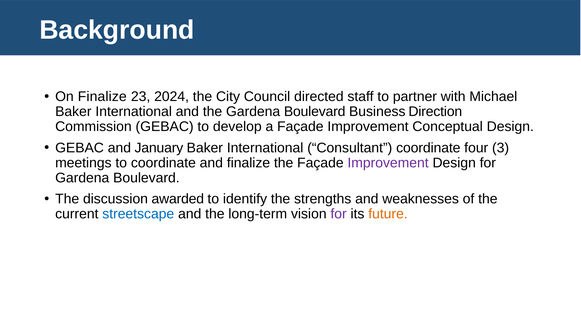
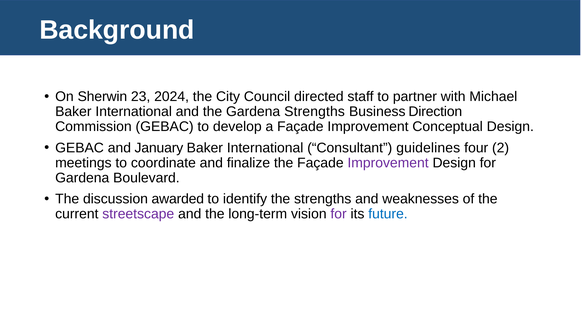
On Finalize: Finalize -> Sherwin (102, 97)
the Gardena Boulevard: Boulevard -> Strengths (315, 112)
Consultant coordinate: coordinate -> guidelines (428, 148)
3: 3 -> 2 (501, 148)
streetscape colour: blue -> purple (138, 214)
future colour: orange -> blue (388, 214)
